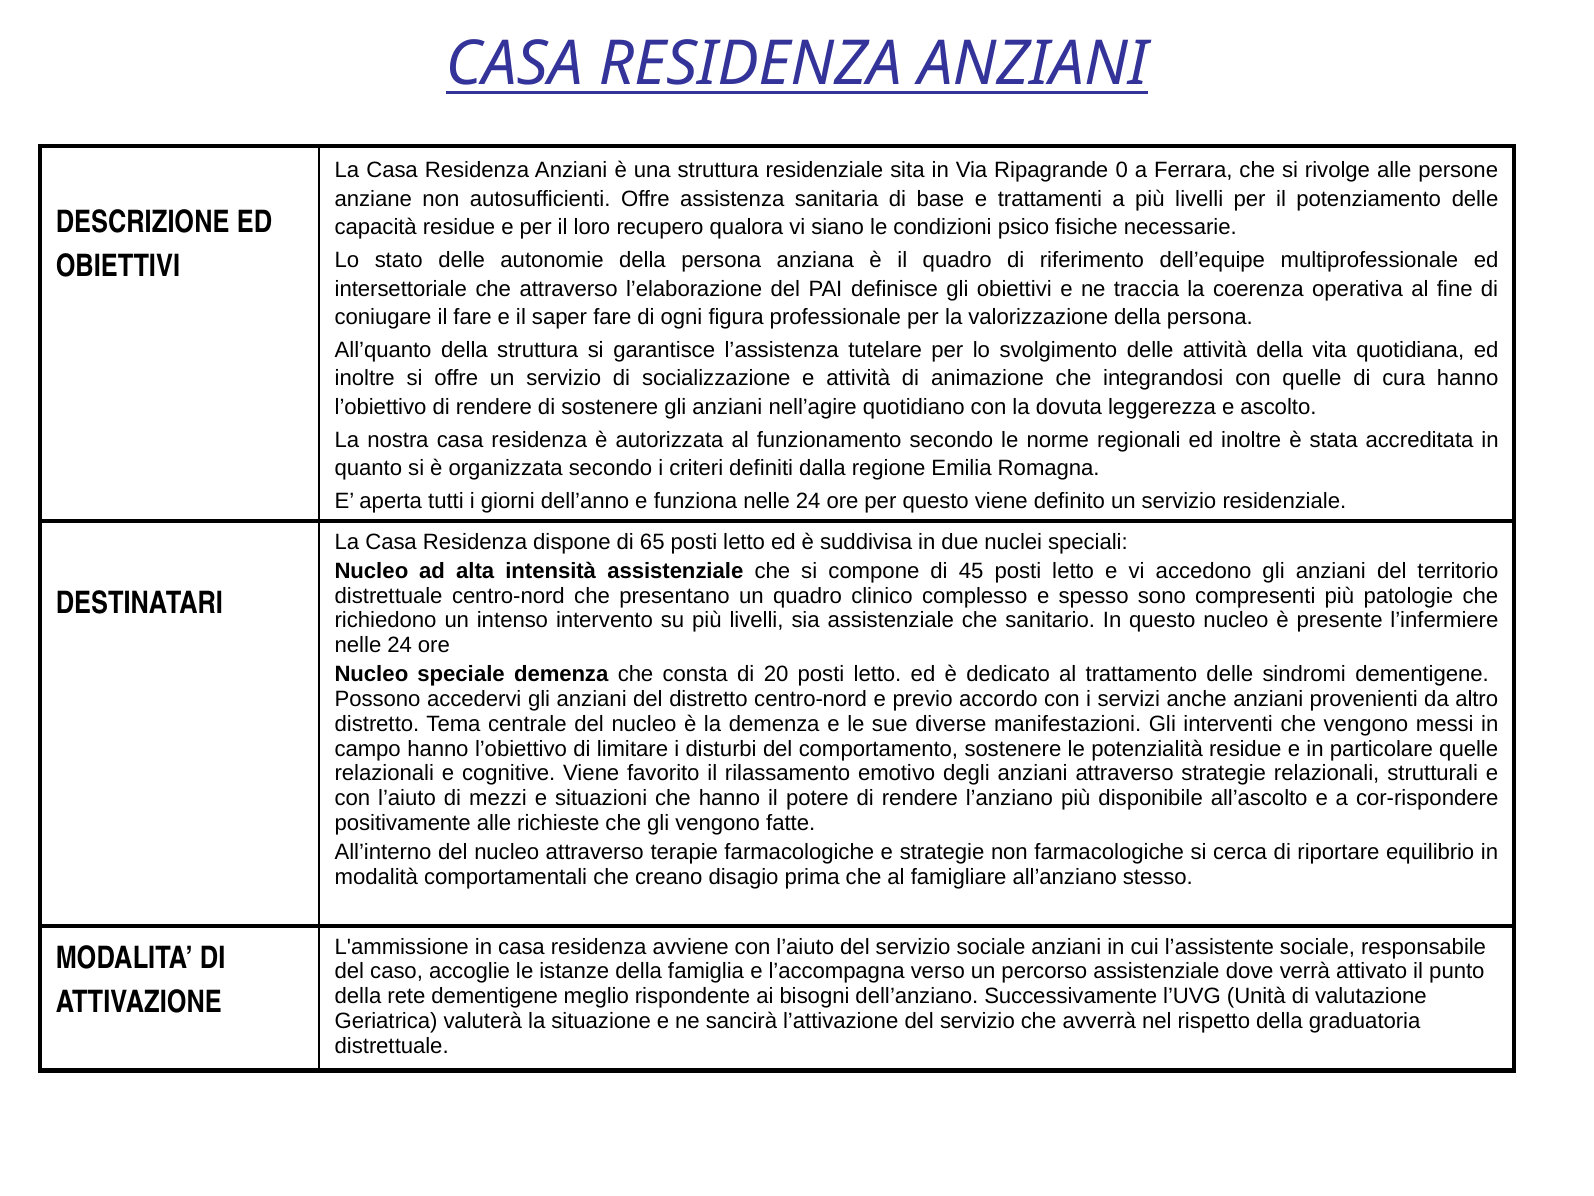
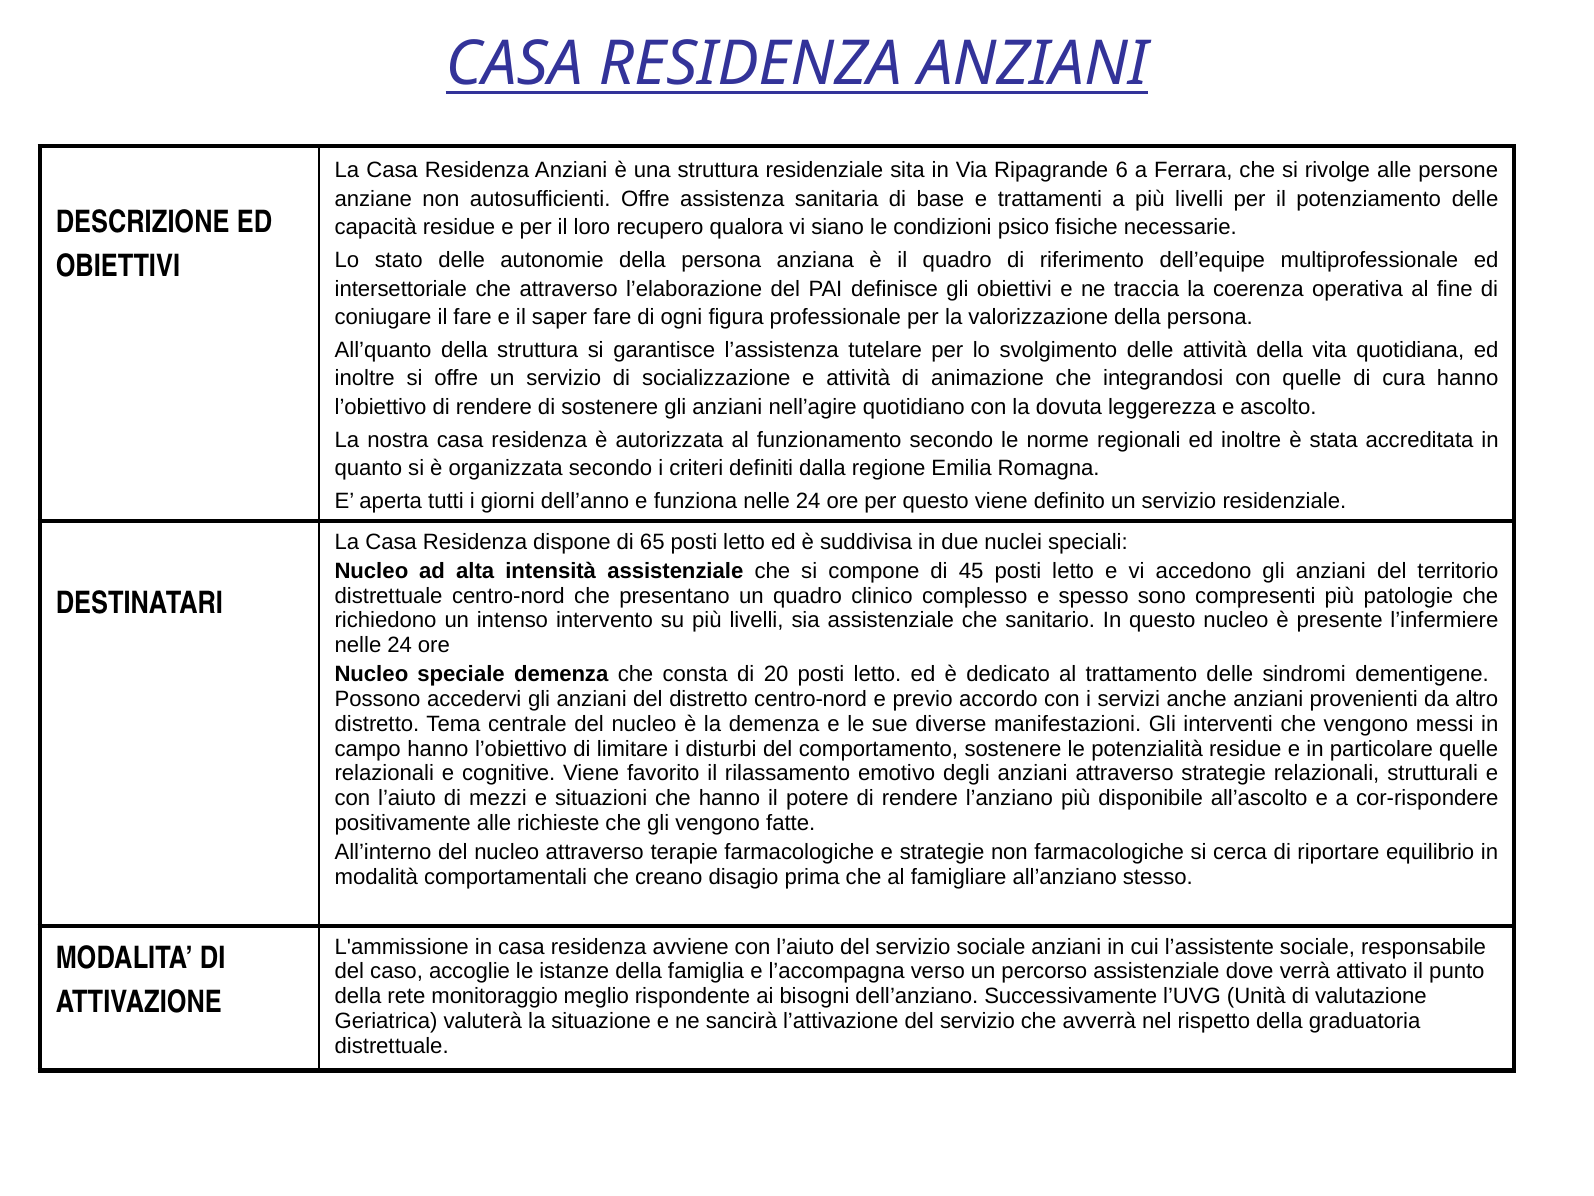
0: 0 -> 6 (1122, 170)
rete dementigene: dementigene -> monitoraggio (495, 996)
